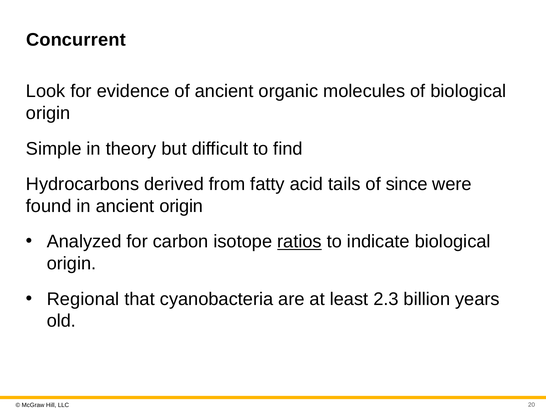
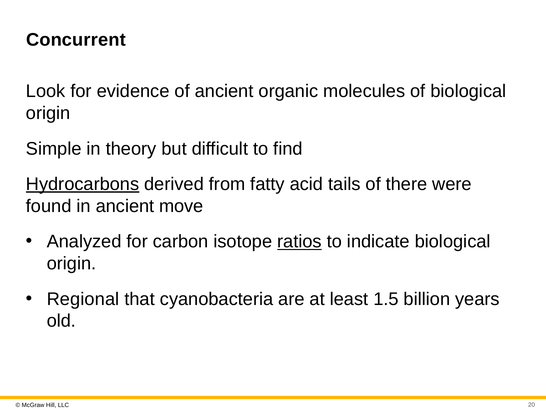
Hydrocarbons underline: none -> present (83, 184)
since: since -> there (407, 184)
ancient origin: origin -> move (181, 206)
2.3: 2.3 -> 1.5 (386, 299)
